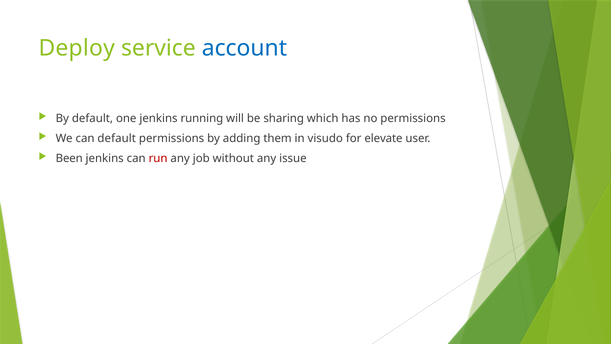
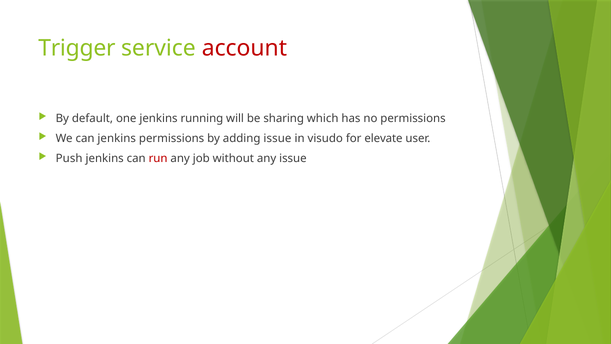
Deploy: Deploy -> Trigger (77, 48)
account colour: blue -> red (244, 48)
can default: default -> jenkins (117, 138)
adding them: them -> issue (277, 138)
Been: Been -> Push (69, 158)
